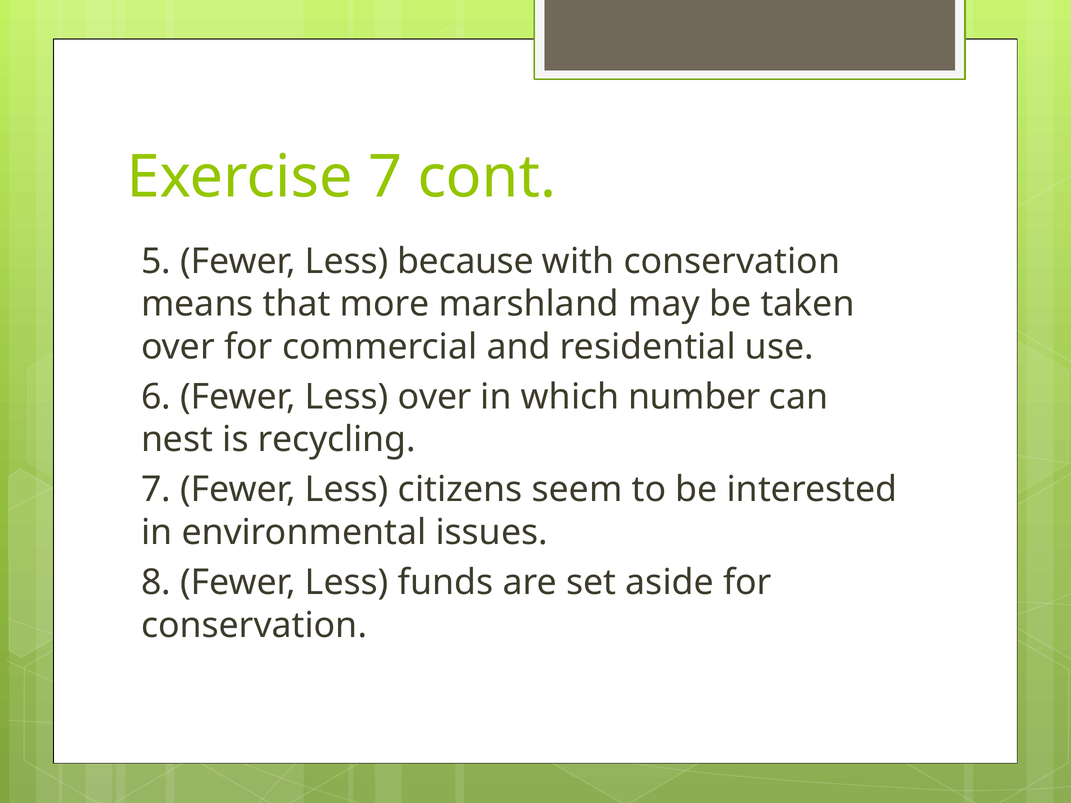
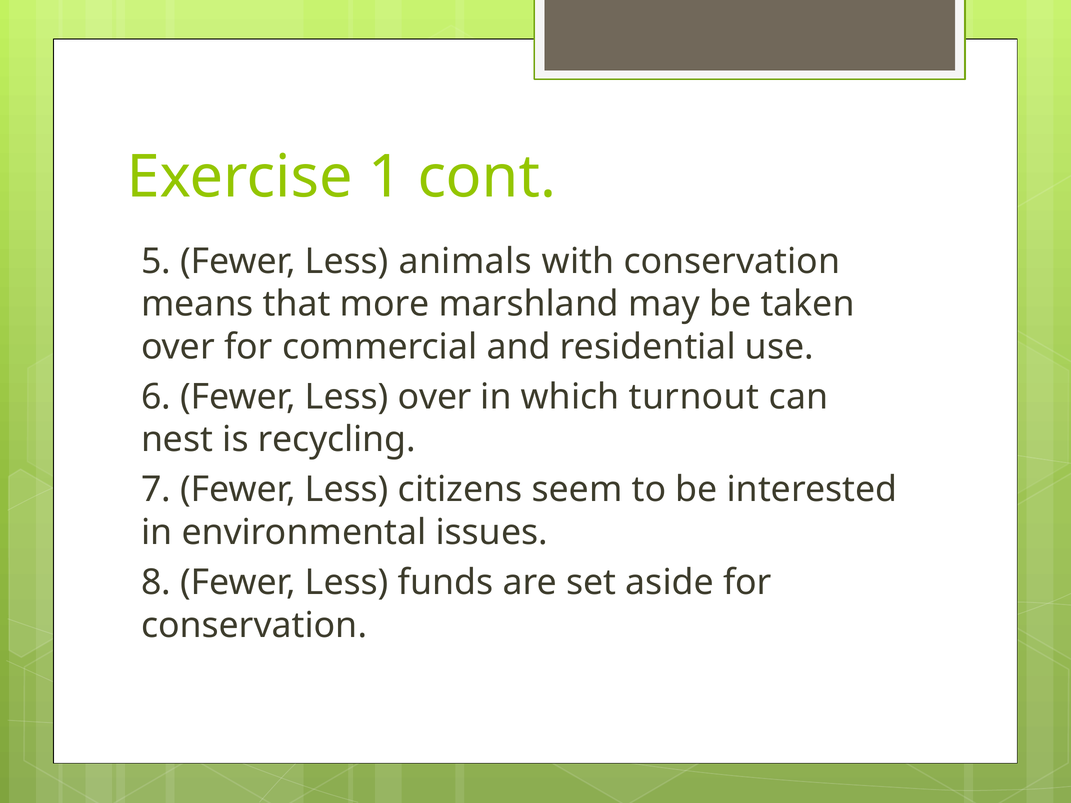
Exercise 7: 7 -> 1 (385, 177)
because: because -> animals (465, 261)
number: number -> turnout (694, 397)
